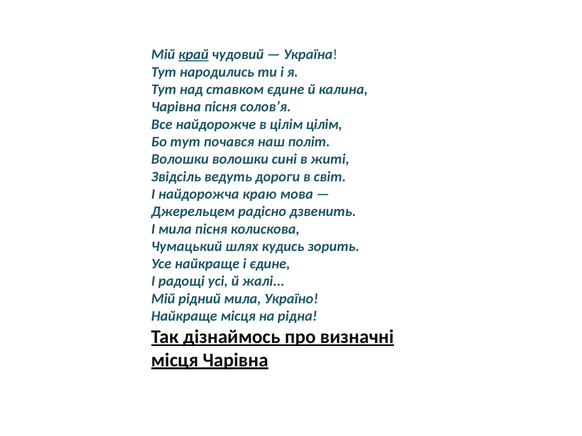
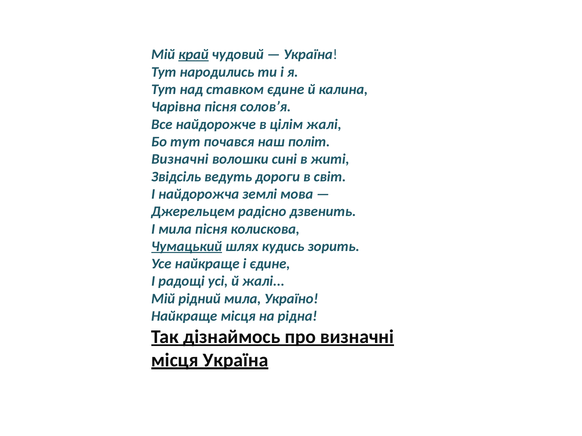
цілім цілім: цілім -> жалі (324, 124)
Волошки: Волошки -> Визначні (180, 159)
краю: краю -> землі (260, 194)
Чумацький underline: none -> present (187, 247)
місця Чарівна: Чарівна -> Україна (236, 360)
